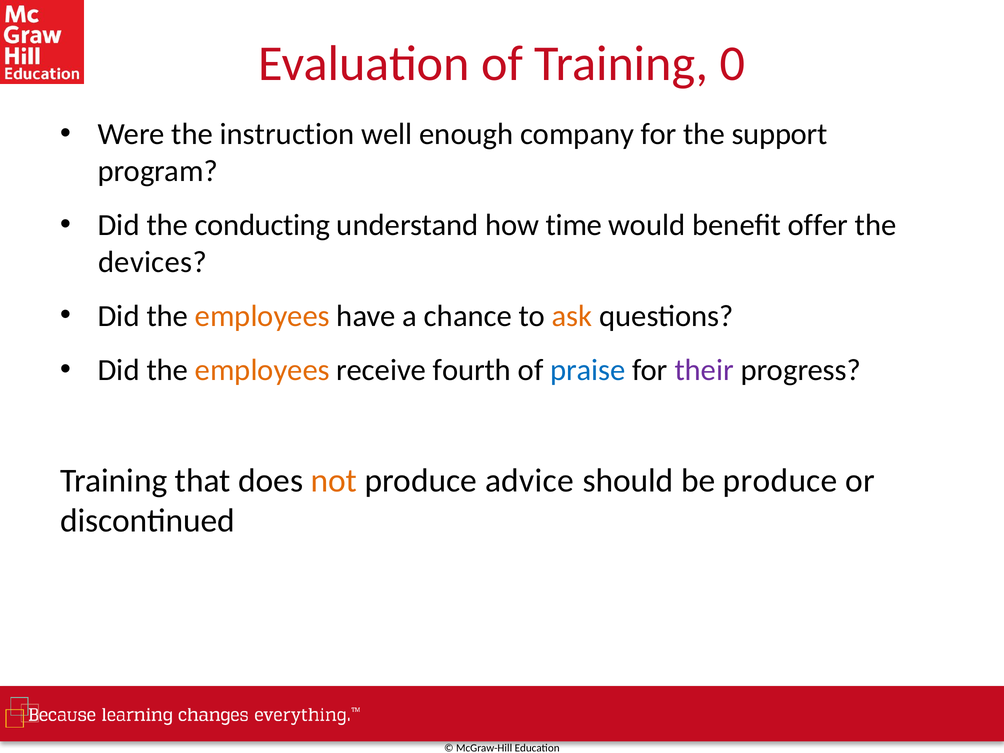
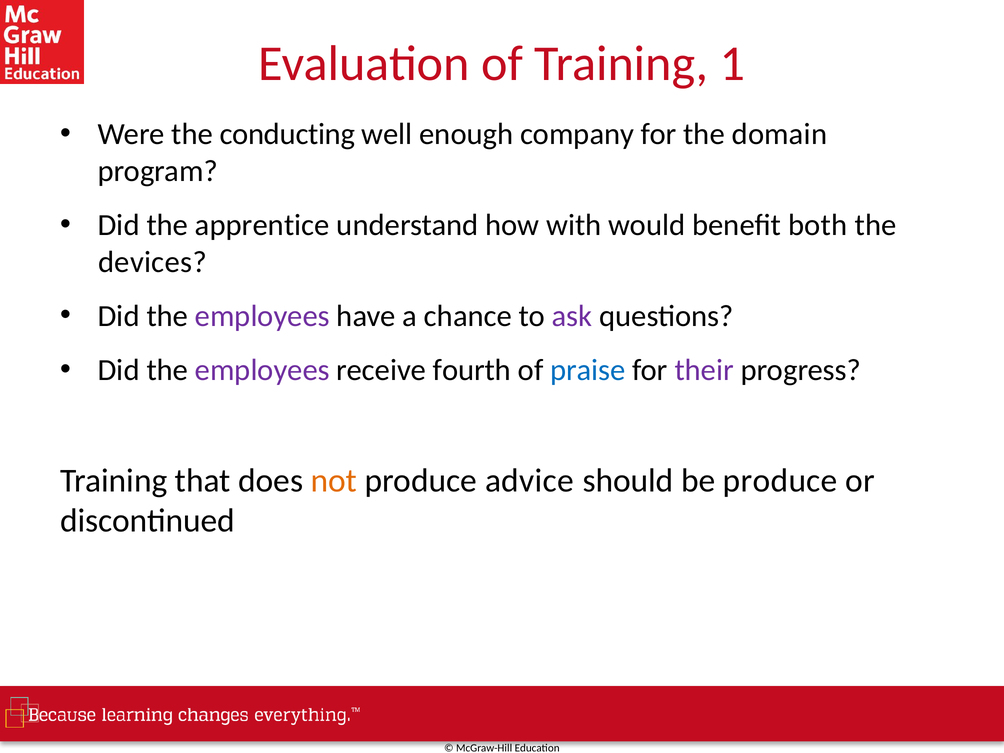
0: 0 -> 1 (732, 64)
instruction: instruction -> conducting (287, 134)
support: support -> domain (779, 134)
conducting: conducting -> apprentice (262, 225)
time: time -> with (574, 225)
offer: offer -> both (818, 225)
employees colour: orange -> purple (262, 316)
ask colour: orange -> purple (572, 316)
employees colour: orange -> purple (262, 370)
